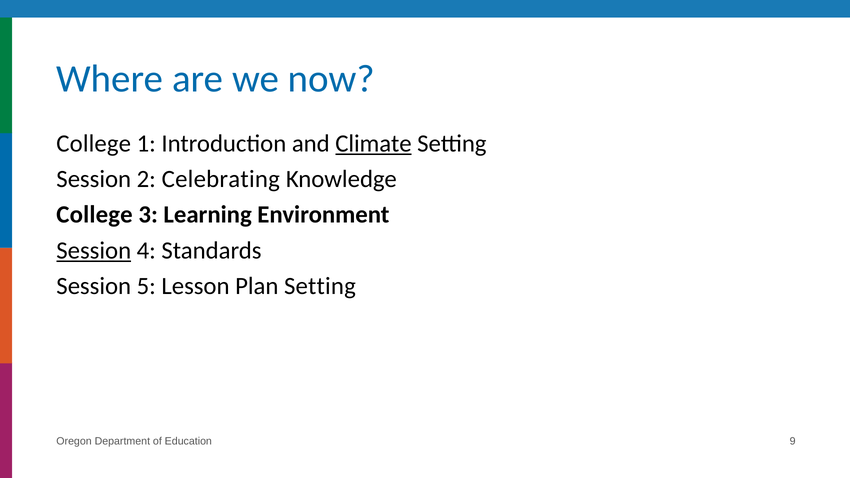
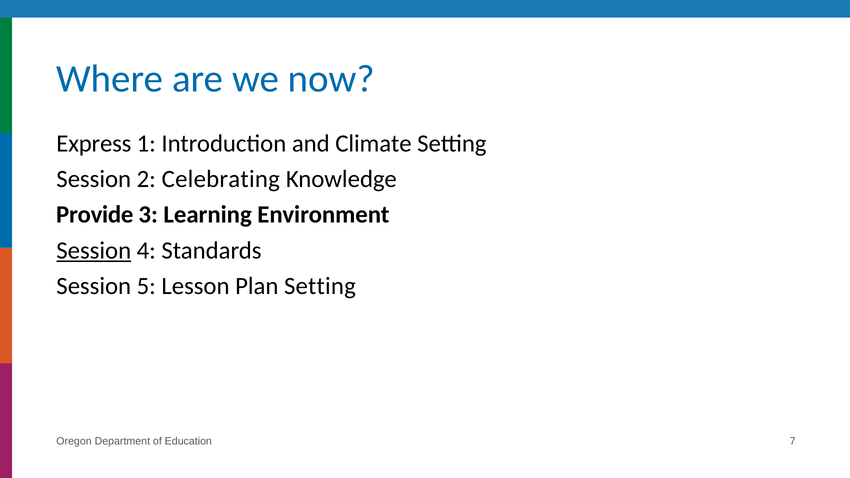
College: College -> Express (94, 144)
Climate underline: present -> none (373, 144)
College: College -> Provide (95, 215)
9: 9 -> 7 (793, 441)
